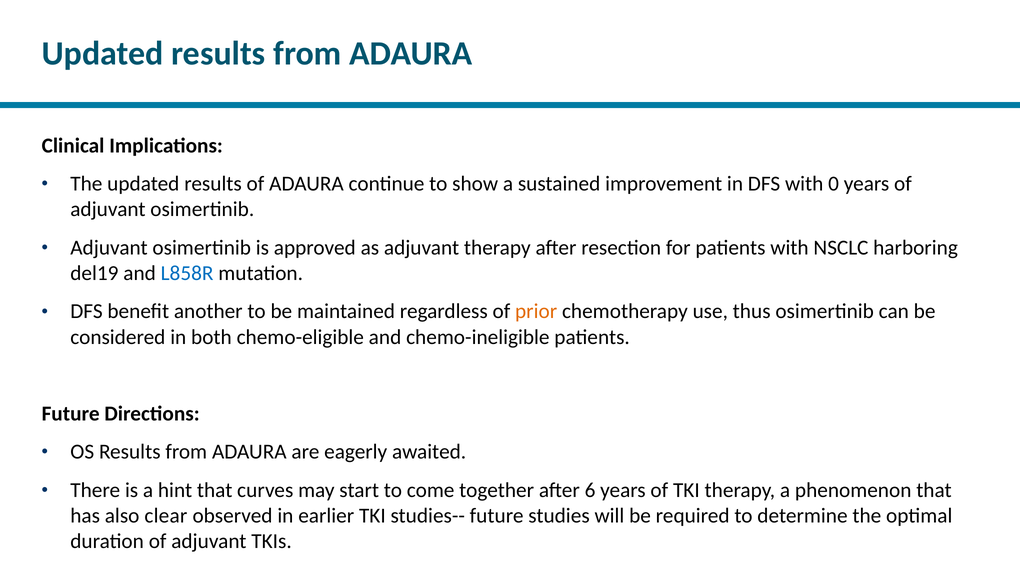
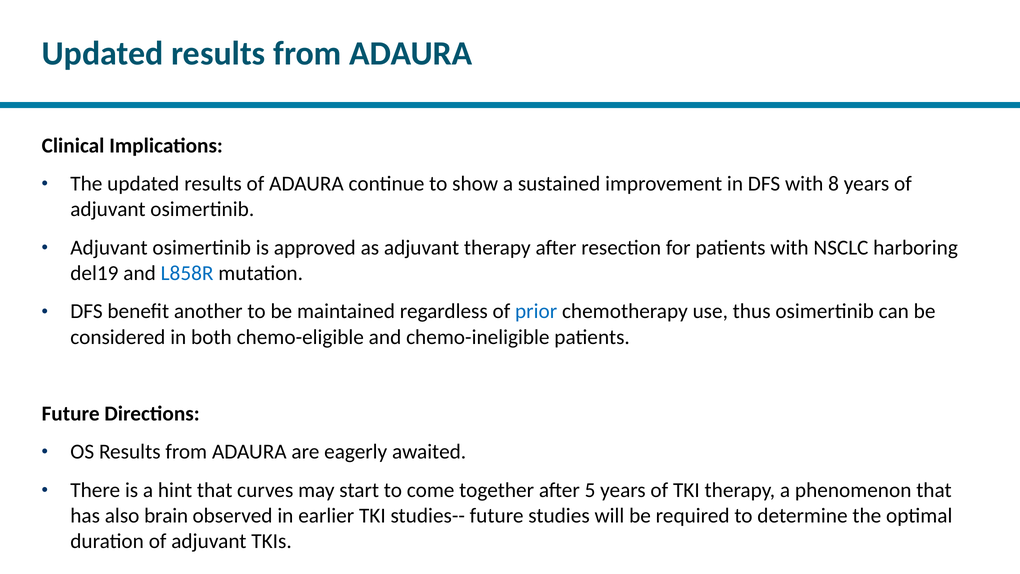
0: 0 -> 8 (834, 184)
prior colour: orange -> blue (536, 311)
6: 6 -> 5 (590, 490)
clear: clear -> brain (166, 515)
